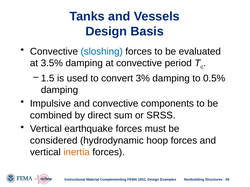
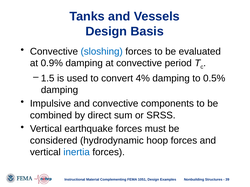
3.5%: 3.5% -> 0.9% (52, 63)
3%: 3% -> 4% (143, 79)
inertia colour: orange -> blue (77, 152)
